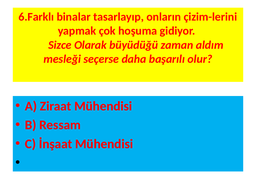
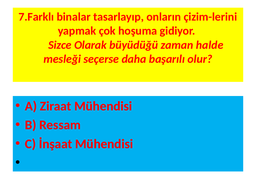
6.Farklı: 6.Farklı -> 7.Farklı (36, 17)
aldım: aldım -> halde (210, 45)
